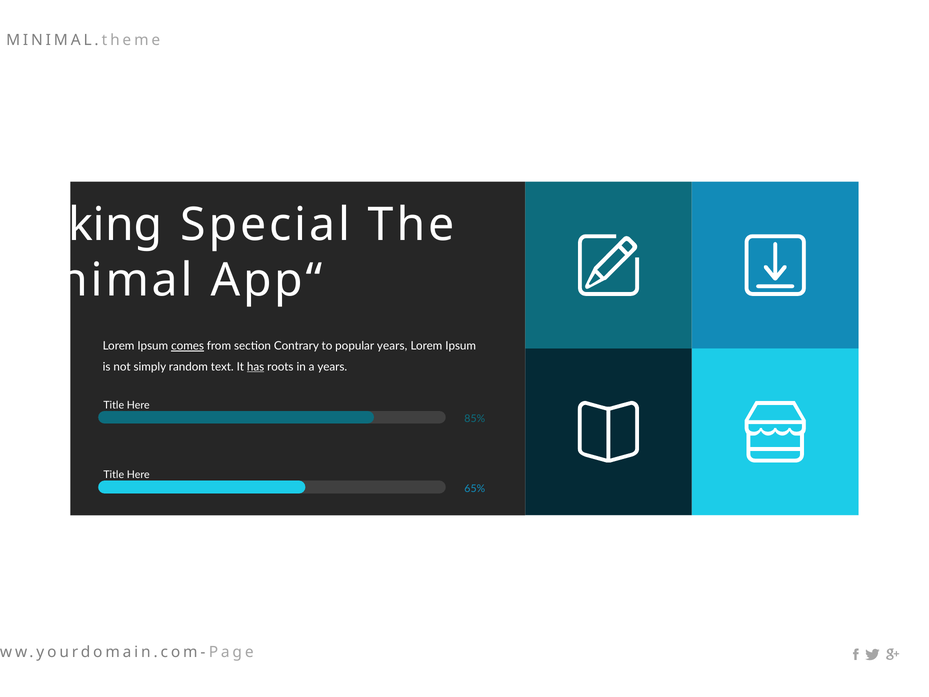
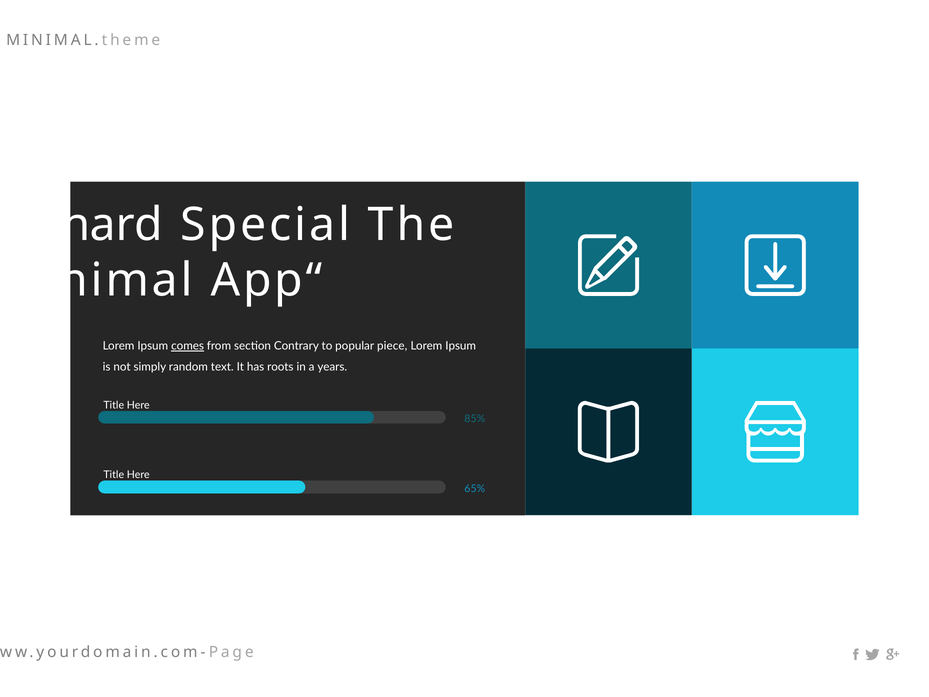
Making: Making -> Richard (81, 225)
popular years: years -> piece (392, 346)
has underline: present -> none (256, 367)
